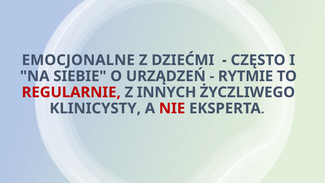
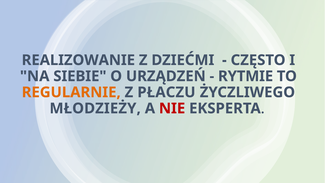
EMOCJONALNE: EMOCJONALNE -> REALIZOWANIE (78, 60)
REGULARNIE colour: red -> orange (71, 92)
INNYCH: INNYCH -> PŁACZU (166, 92)
KLINICYSTY: KLINICYSTY -> MŁODZIEŻY (95, 108)
